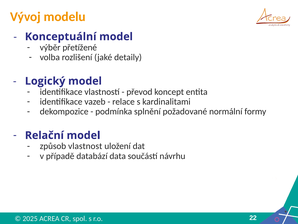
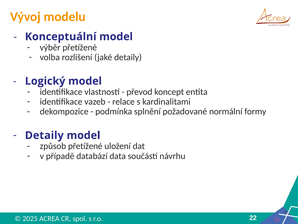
Relační: Relační -> Detaily (44, 135)
způsob vlastnost: vlastnost -> přetížené (85, 146)
